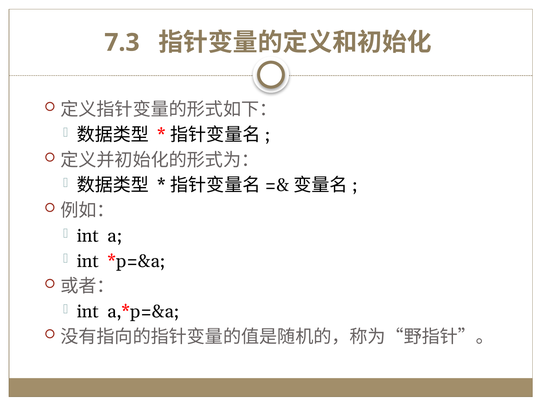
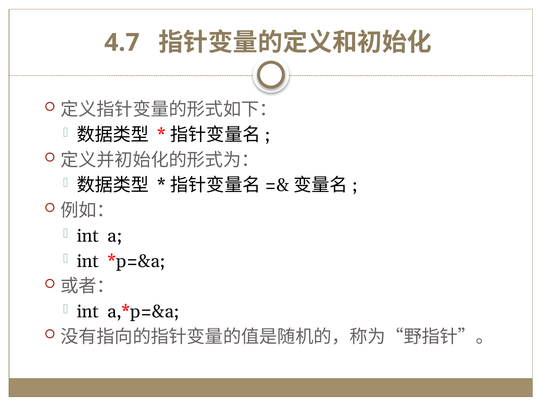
7.3: 7.3 -> 4.7 (122, 43)
